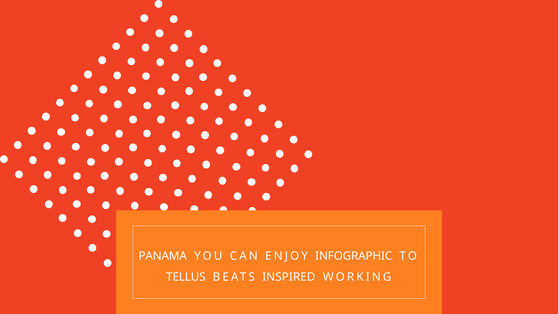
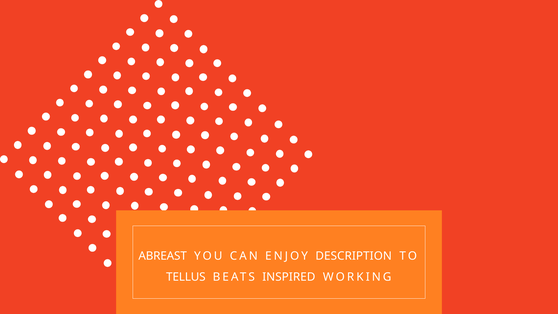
PANAMA: PANAMA -> ABREAST (163, 256)
INFOGRAPHIC: INFOGRAPHIC -> DESCRIPTION (354, 256)
